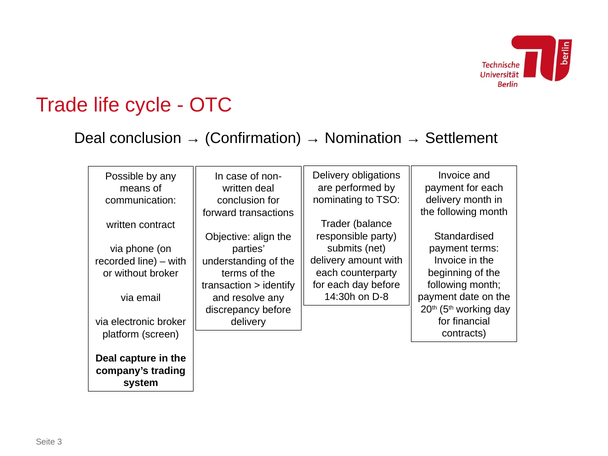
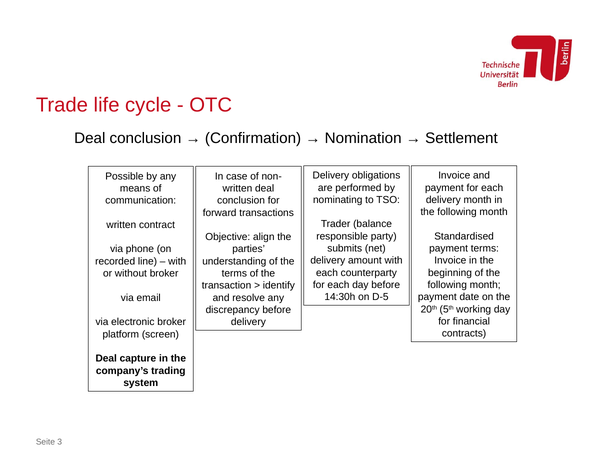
D-8: D-8 -> D-5 (380, 297)
